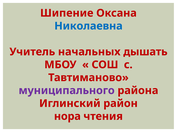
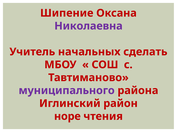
Николаевна colour: blue -> purple (88, 26)
дышать: дышать -> сделать (145, 52)
нора: нора -> норе (67, 117)
